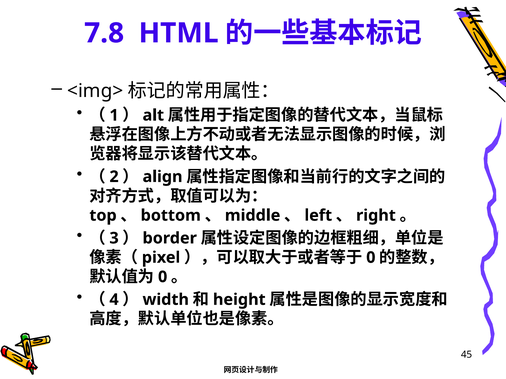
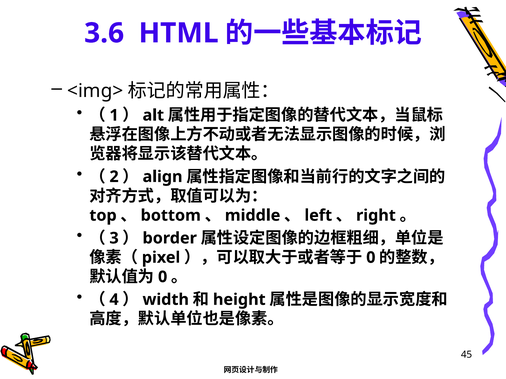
7.8: 7.8 -> 3.6 (104, 33)
